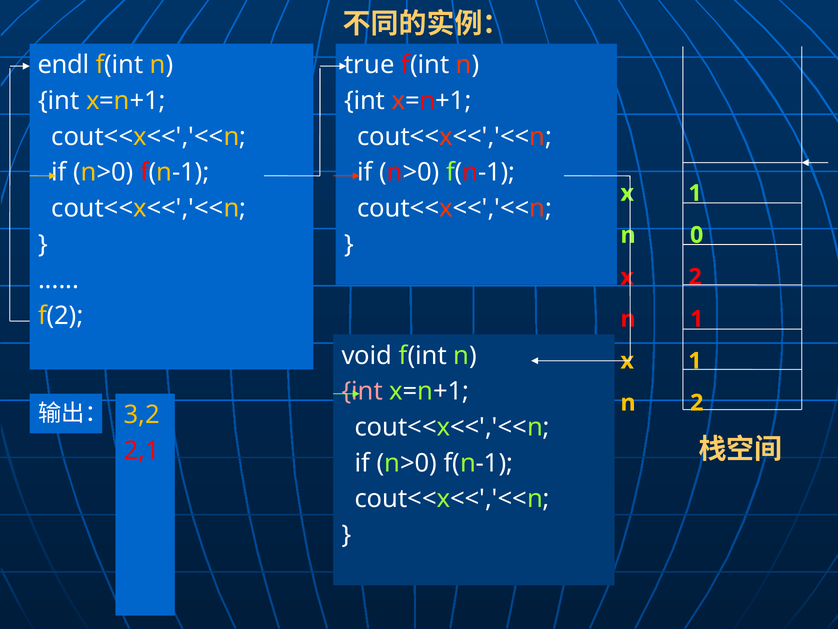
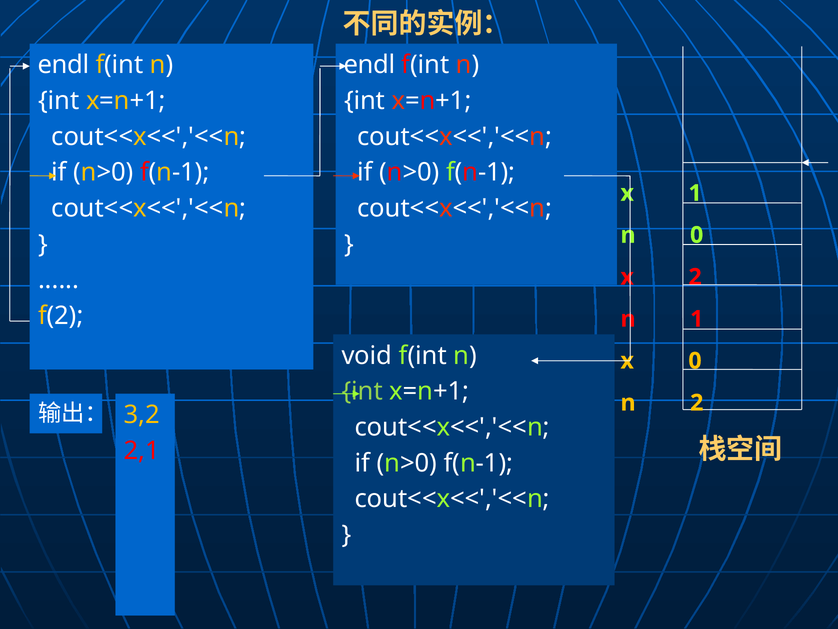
true: true -> endl (369, 65)
1: 1 -> 0 (695, 361)
int colour: pink -> light green (362, 391)
